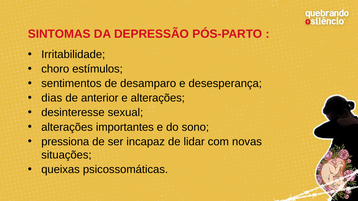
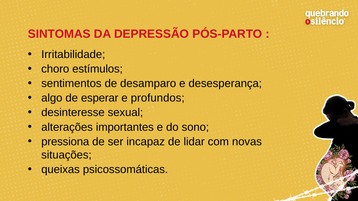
dias: dias -> algo (52, 98)
anterior: anterior -> esperar (100, 98)
e alterações: alterações -> profundos (158, 98)
